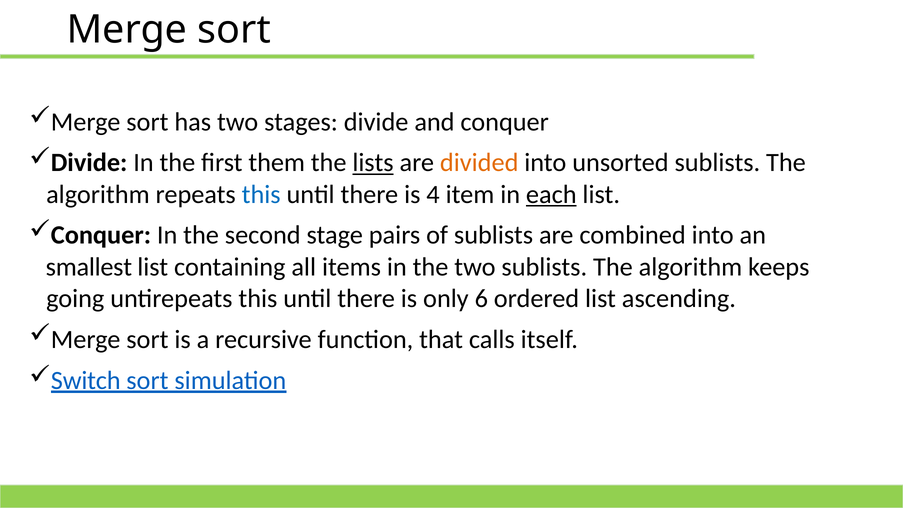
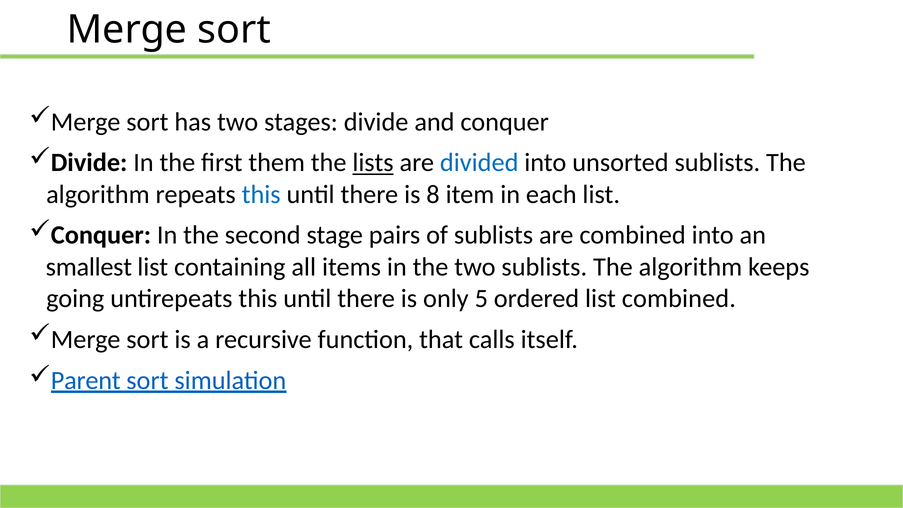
divided colour: orange -> blue (479, 163)
4: 4 -> 8 (433, 194)
each underline: present -> none (551, 194)
6: 6 -> 5 (481, 298)
list ascending: ascending -> combined (679, 298)
Switch: Switch -> Parent (86, 380)
